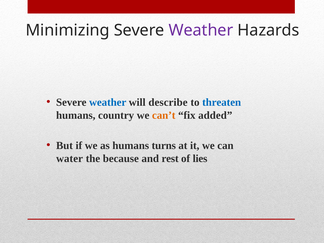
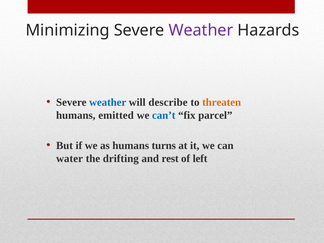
threaten colour: blue -> orange (222, 102)
country: country -> emitted (116, 115)
can’t colour: orange -> blue (164, 115)
added: added -> parcel (215, 115)
because: because -> drifting (121, 158)
lies: lies -> left (200, 158)
